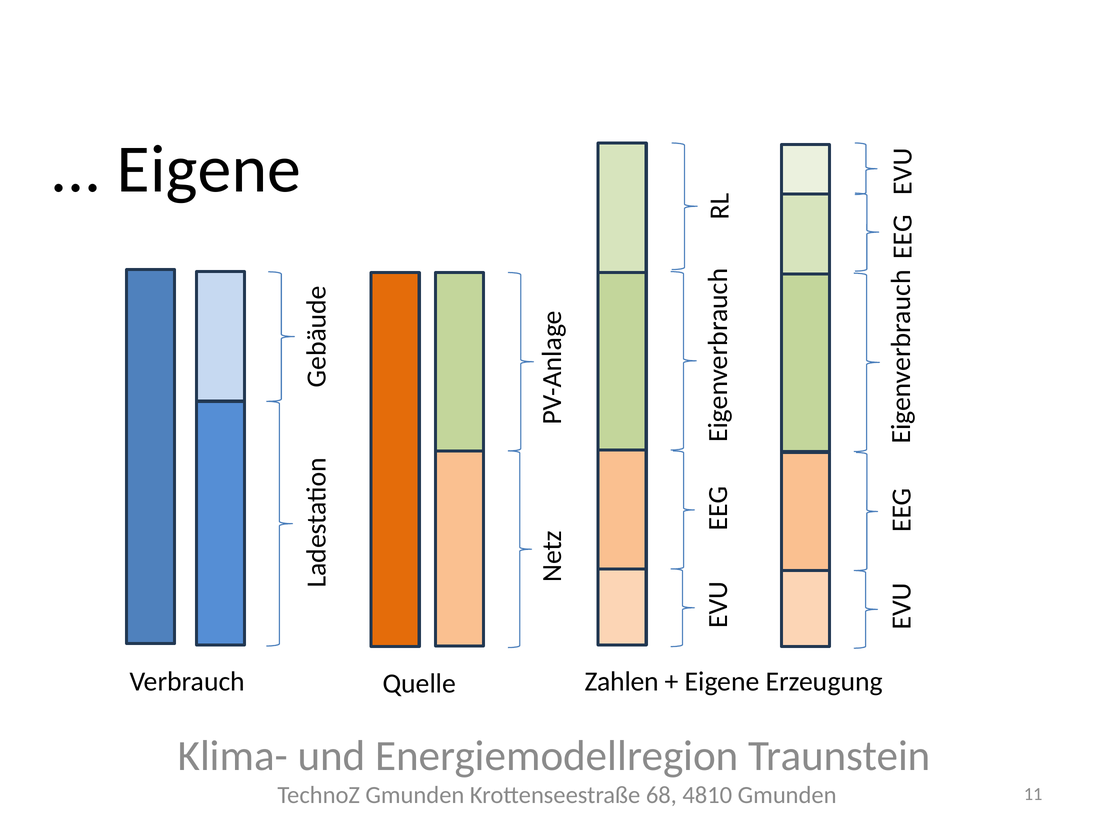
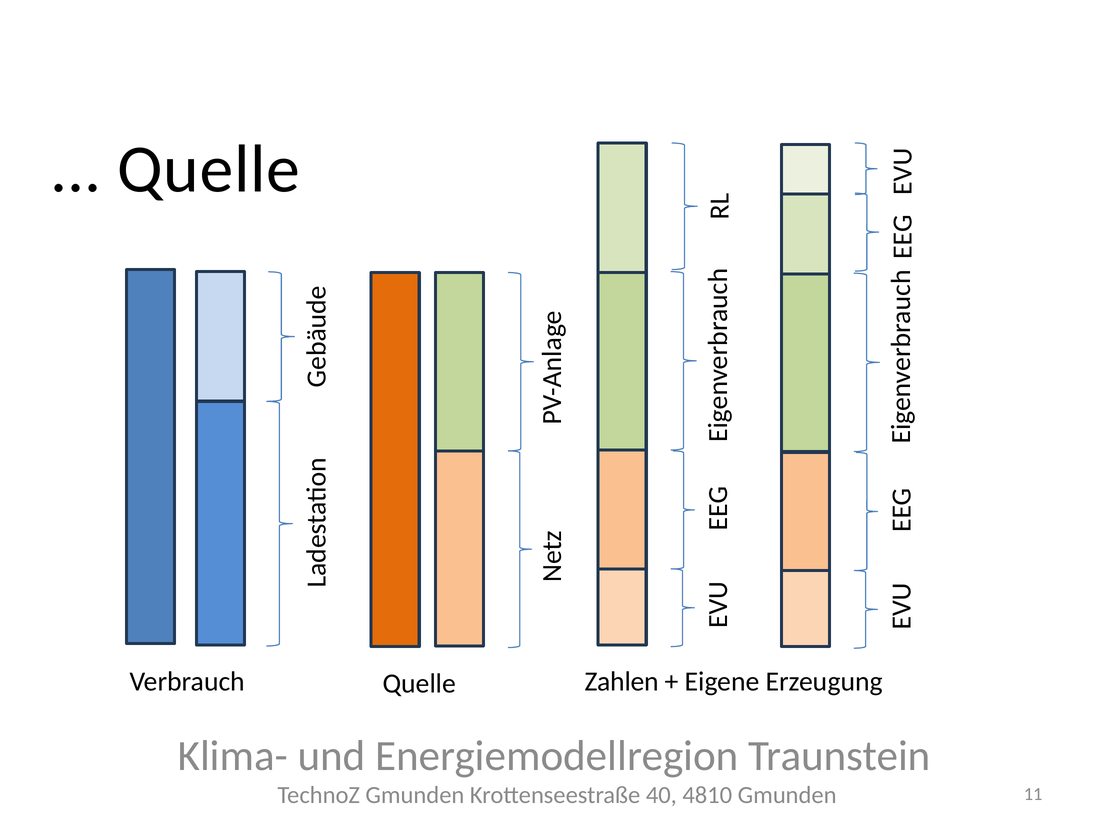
Eigene: Eigene -> Quelle (209, 169)
68: 68 -> 40 (661, 795)
